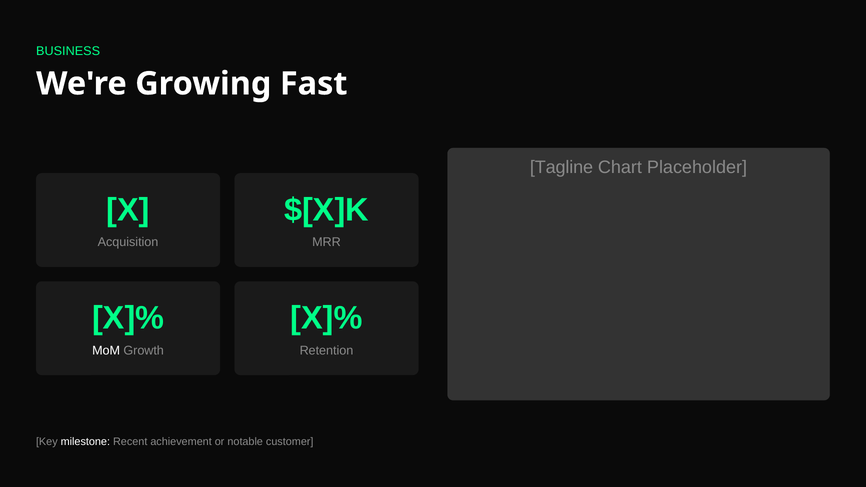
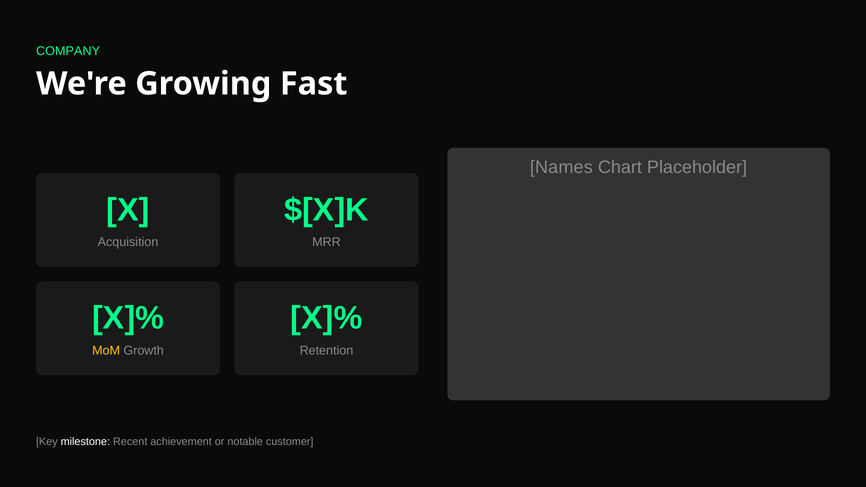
BUSINESS: BUSINESS -> COMPANY (68, 51)
Tagline: Tagline -> Names (561, 167)
MoM colour: white -> yellow (106, 351)
